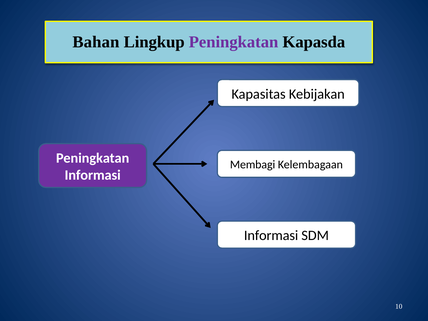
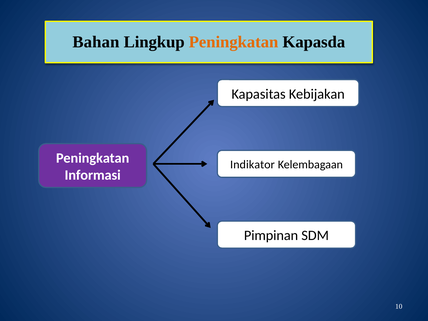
Peningkatan colour: purple -> orange (234, 42)
Membagi: Membagi -> Indikator (252, 165)
Informasi: Informasi -> Pimpinan (271, 236)
